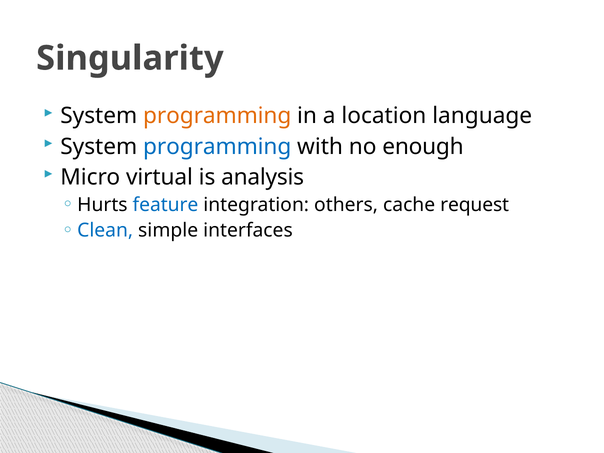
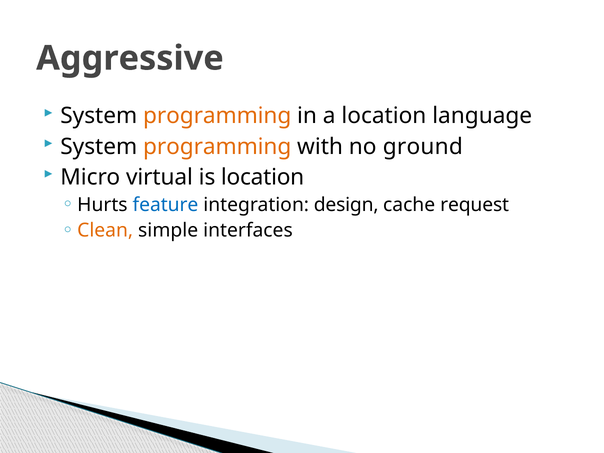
Singularity: Singularity -> Aggressive (130, 58)
programming colour: blue -> orange (217, 147)
enough: enough -> ground (423, 147)
is analysis: analysis -> location (263, 177)
others: others -> design (346, 205)
Clean colour: blue -> orange (105, 231)
